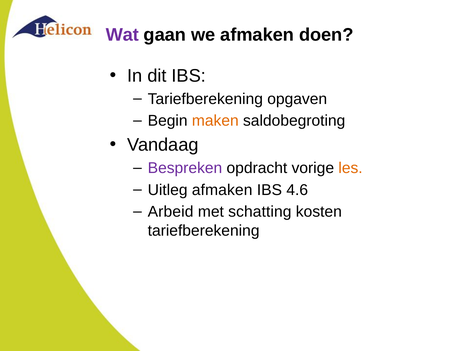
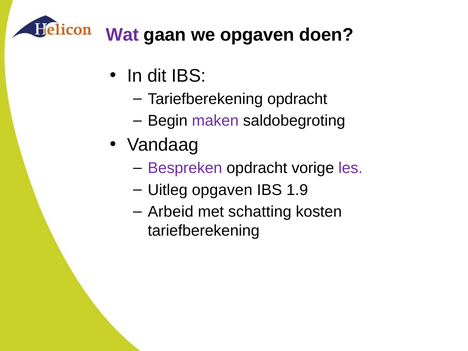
we afmaken: afmaken -> opgaven (257, 35)
Tariefberekening opgaven: opgaven -> opdracht (297, 99)
maken colour: orange -> purple (215, 121)
les colour: orange -> purple (351, 168)
Uitleg afmaken: afmaken -> opgaven (222, 190)
4.6: 4.6 -> 1.9 (297, 190)
